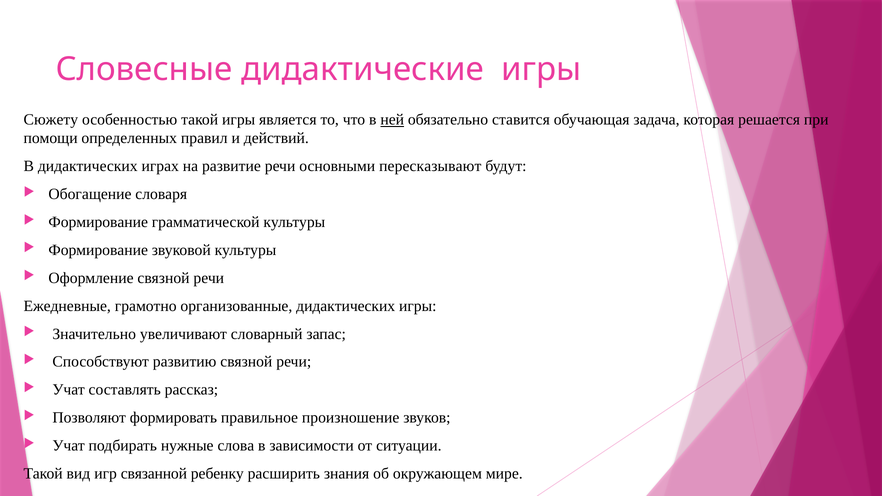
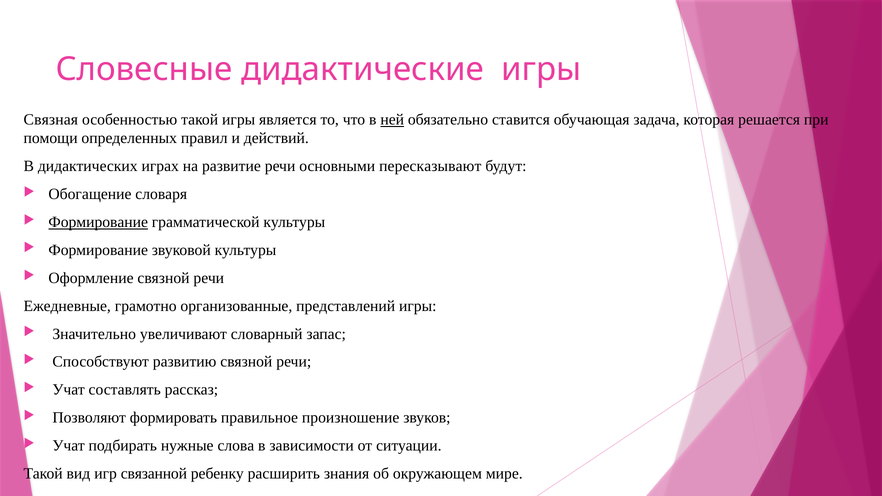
Сюжету: Сюжету -> Связная (51, 120)
Формирование underline: none -> present (98, 222)
организованные дидактических: дидактических -> представлений (346, 306)
